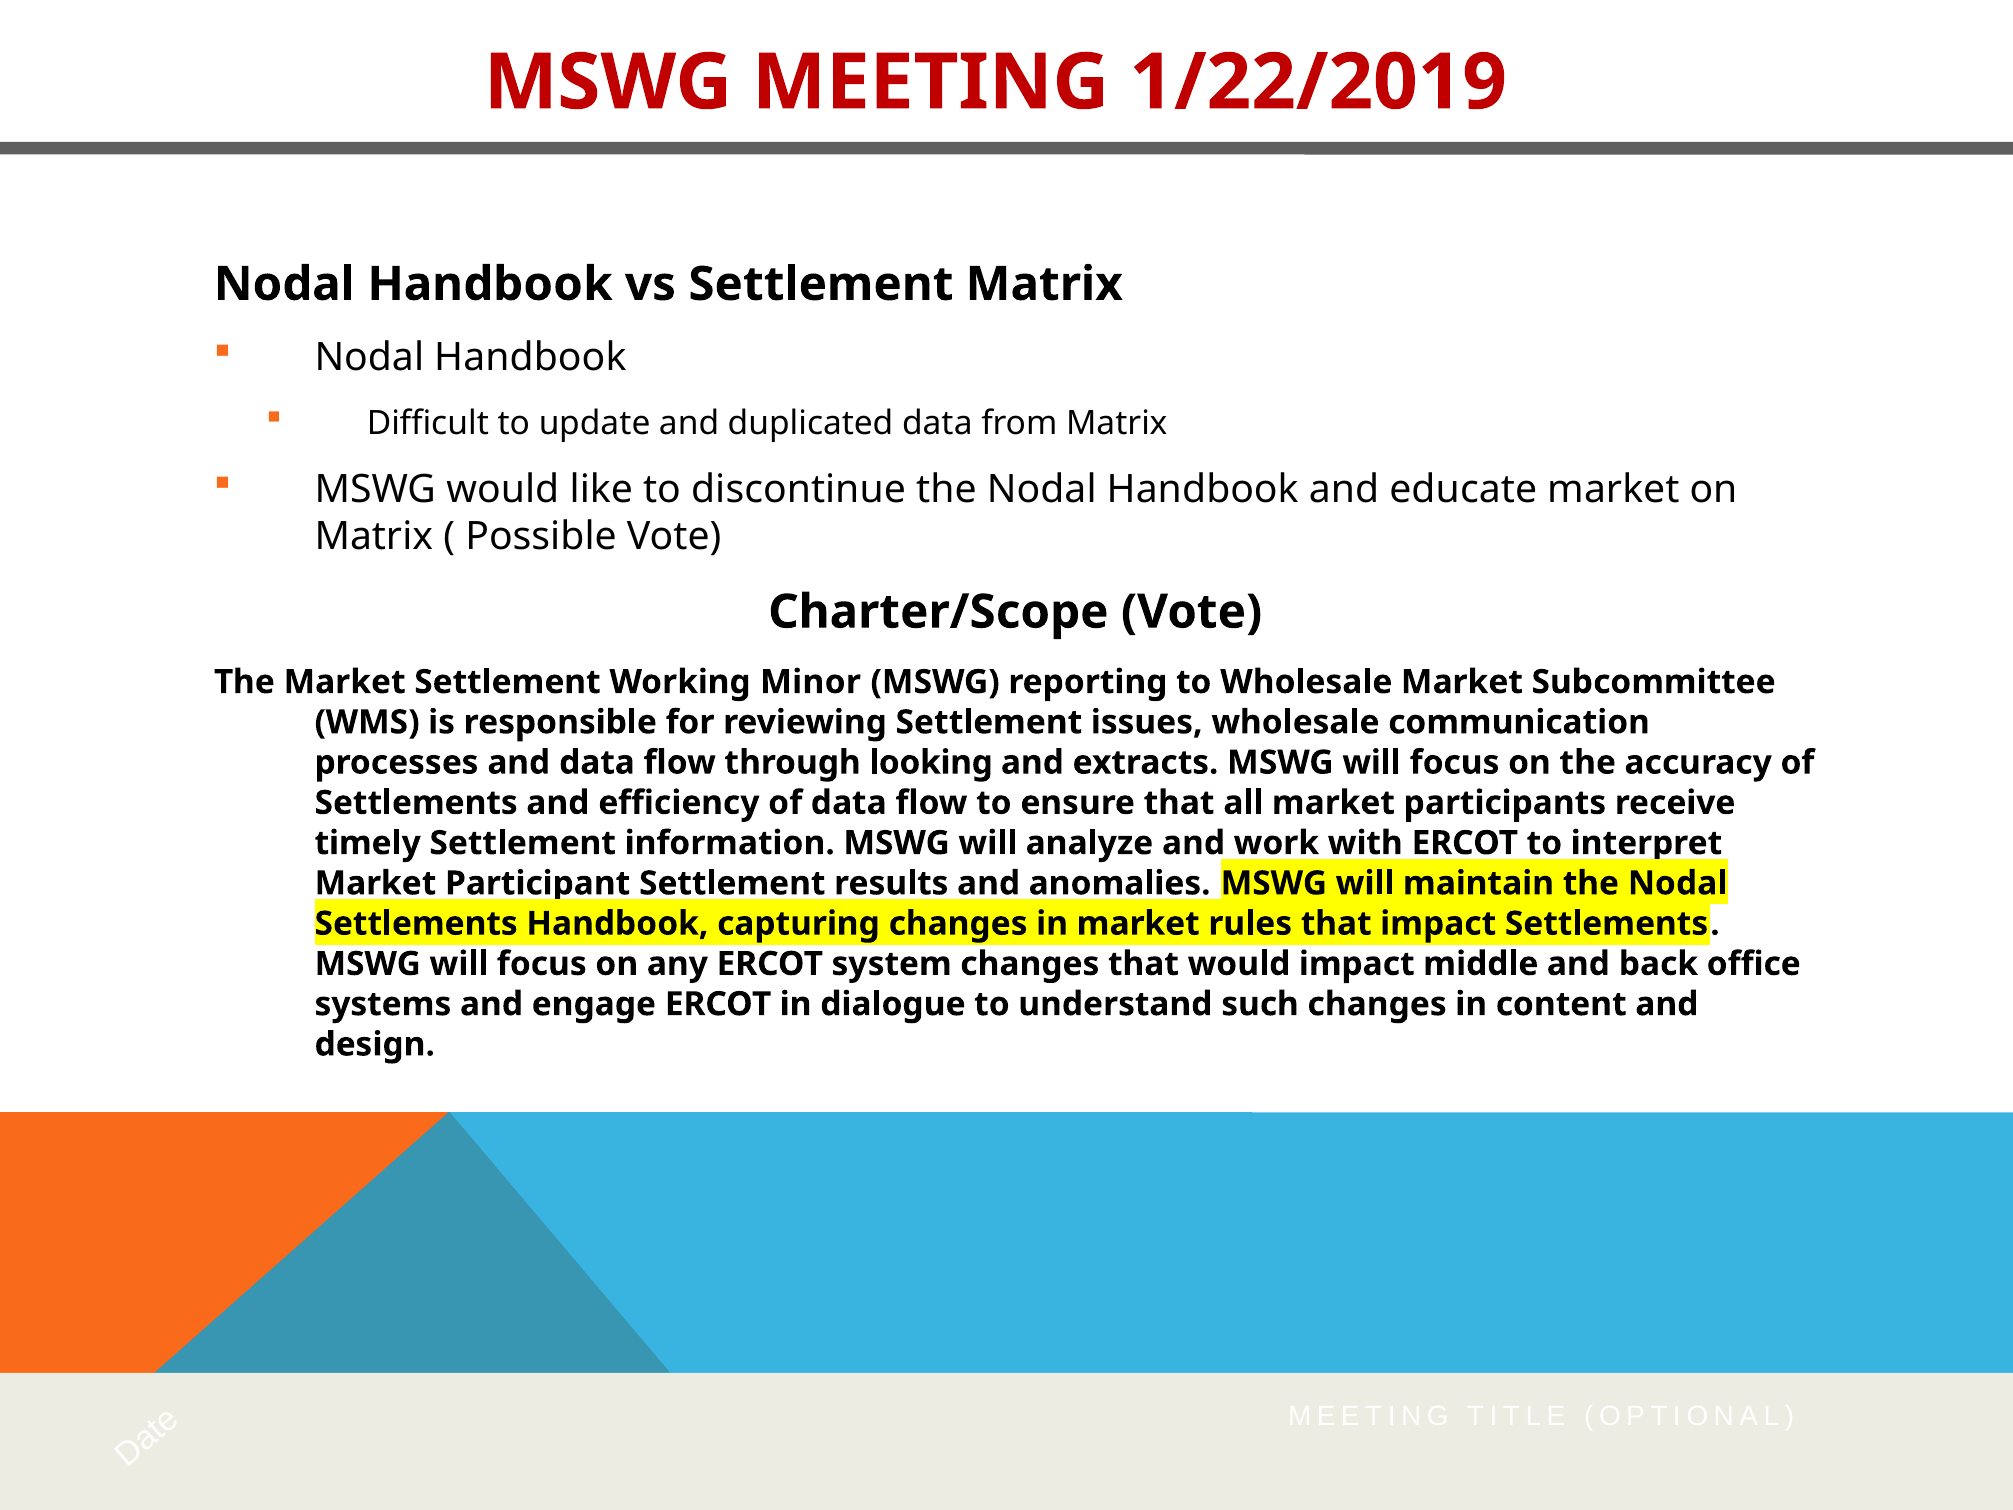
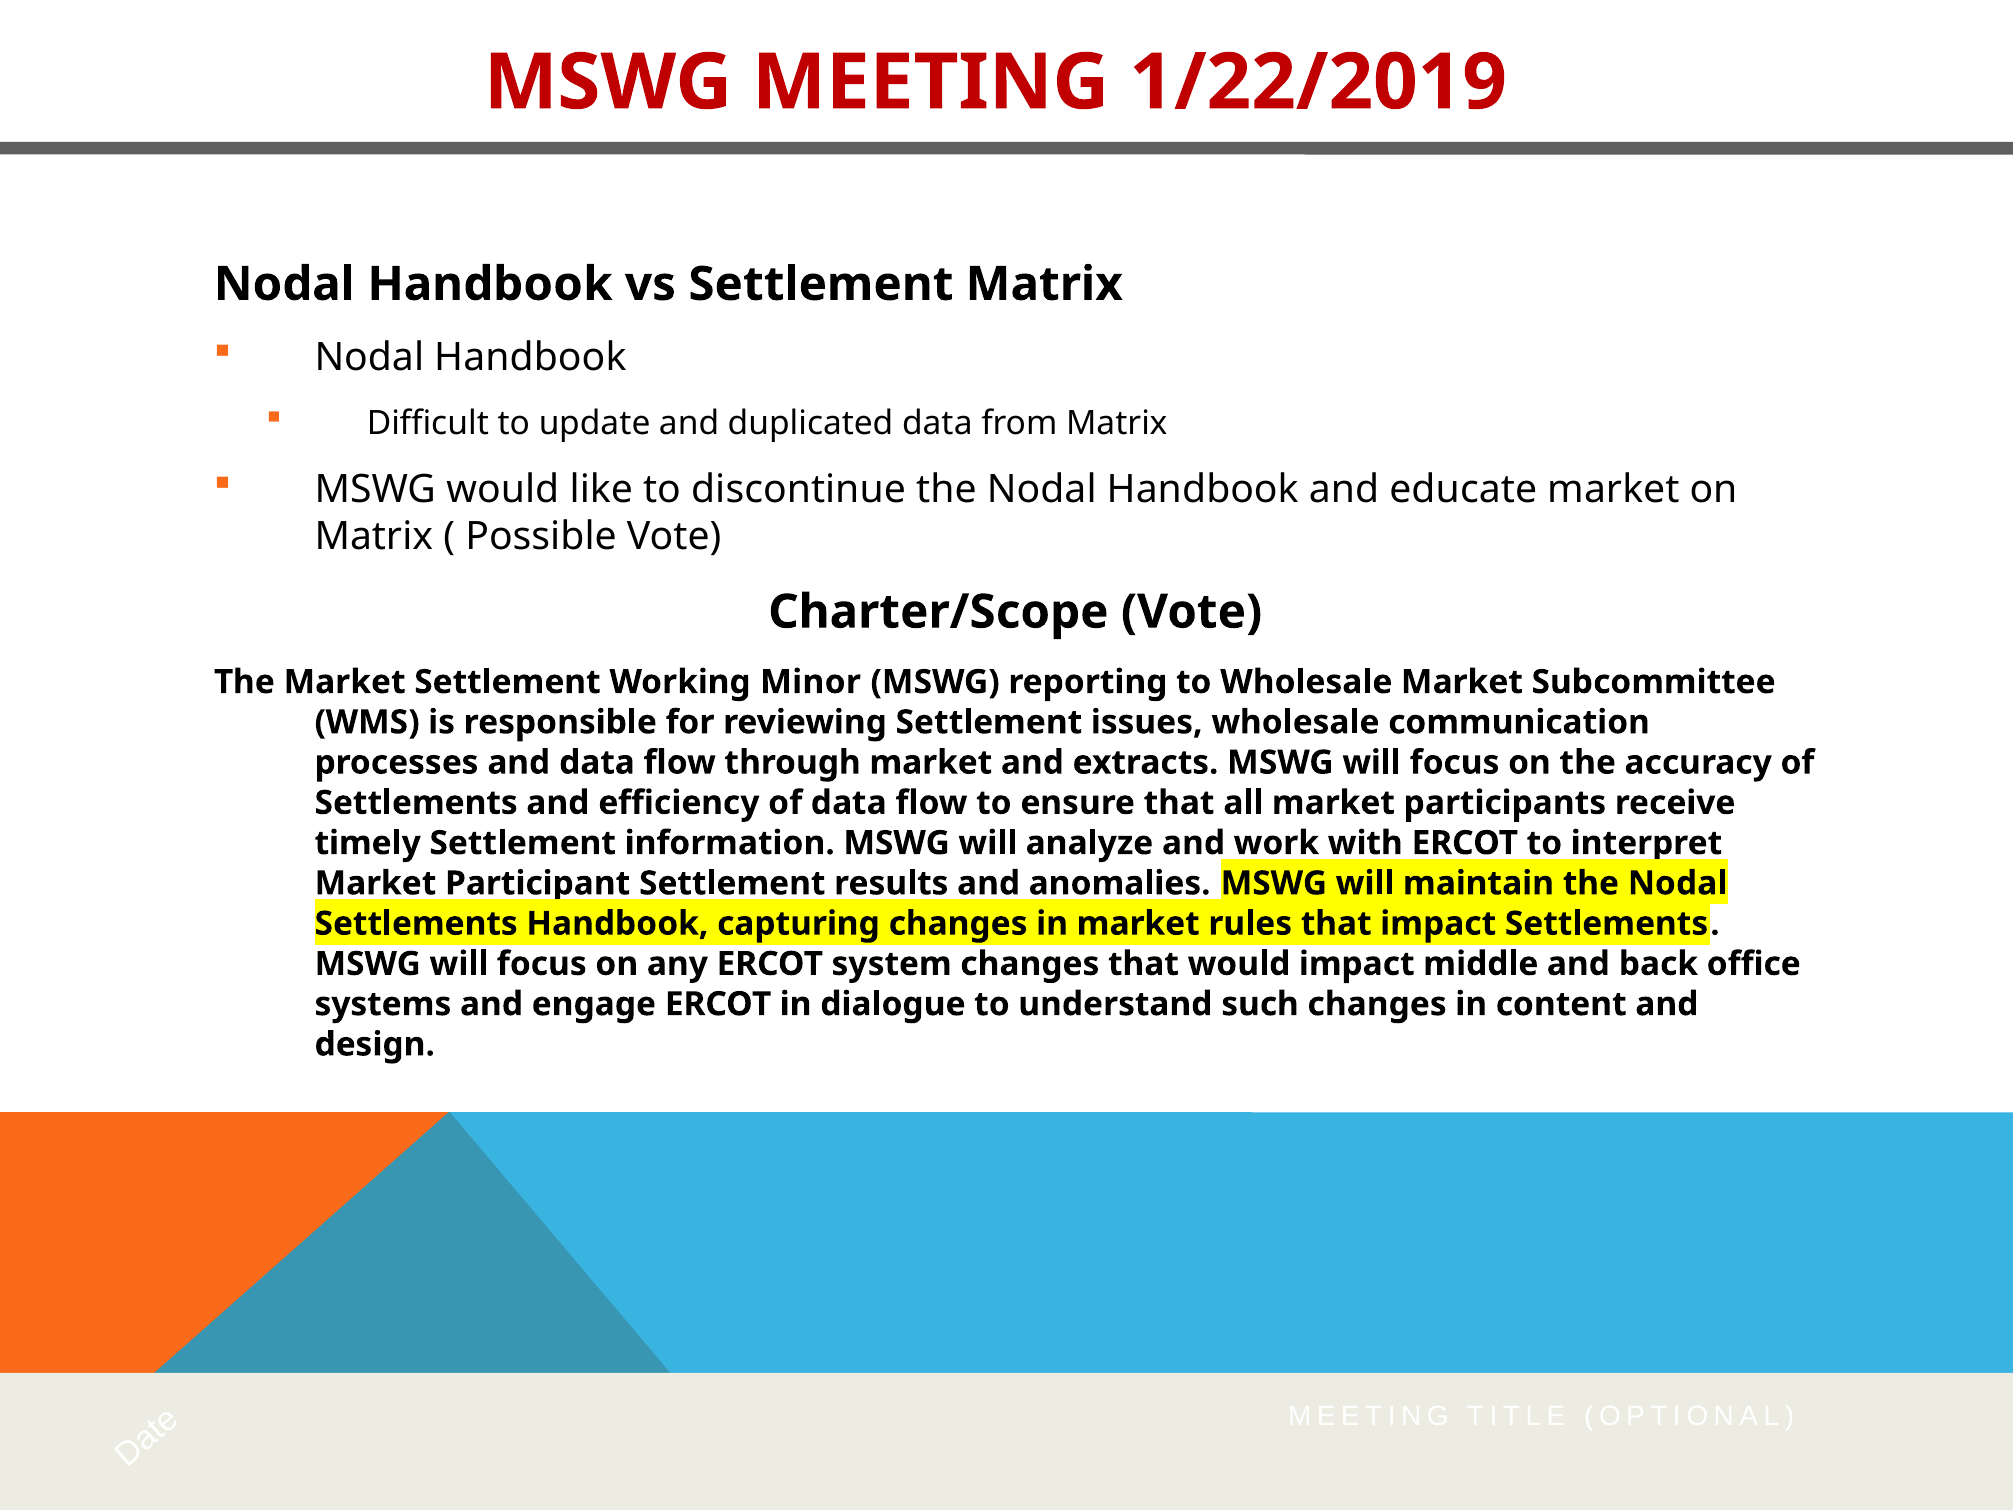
through looking: looking -> market (931, 762)
